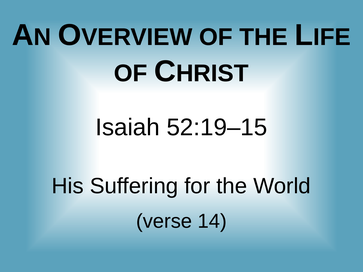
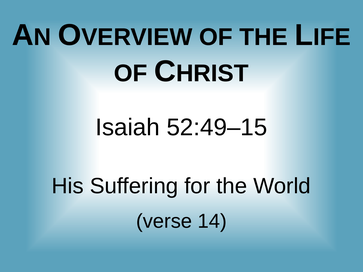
52:19–15: 52:19–15 -> 52:49–15 (217, 127)
